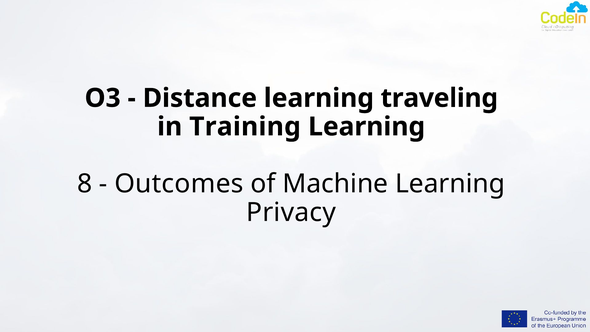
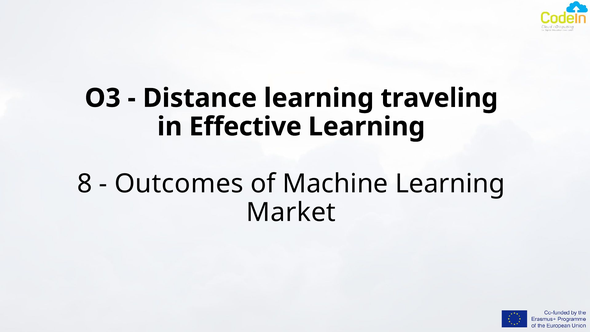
Training: Training -> Effective (245, 127)
Privacy: Privacy -> Market (291, 212)
